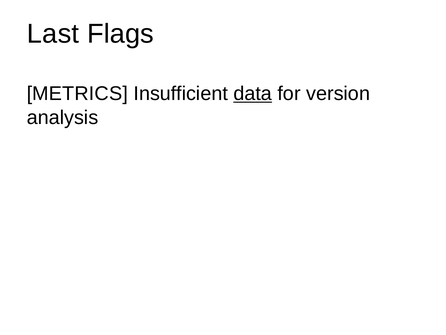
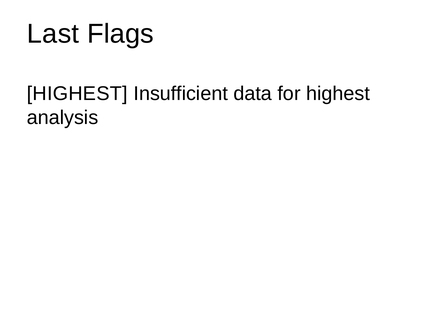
METRICS: METRICS -> HIGHEST (77, 94)
data underline: present -> none (253, 94)
for version: version -> highest (338, 94)
